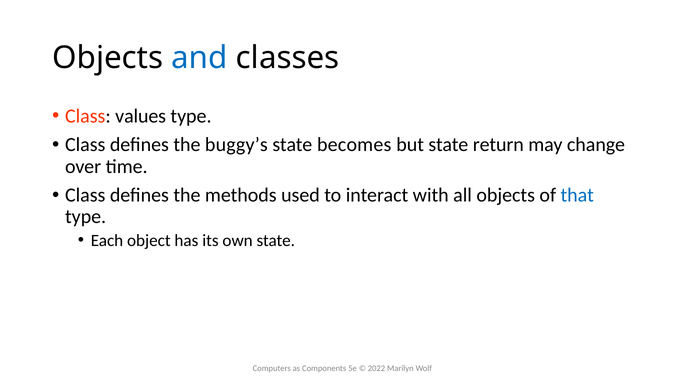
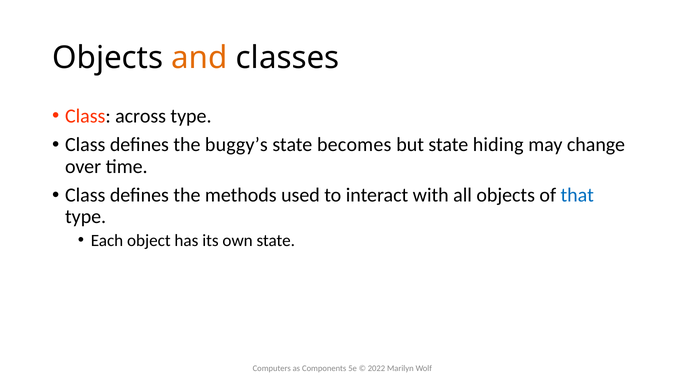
and colour: blue -> orange (200, 58)
values: values -> across (141, 116)
return: return -> hiding (498, 145)
